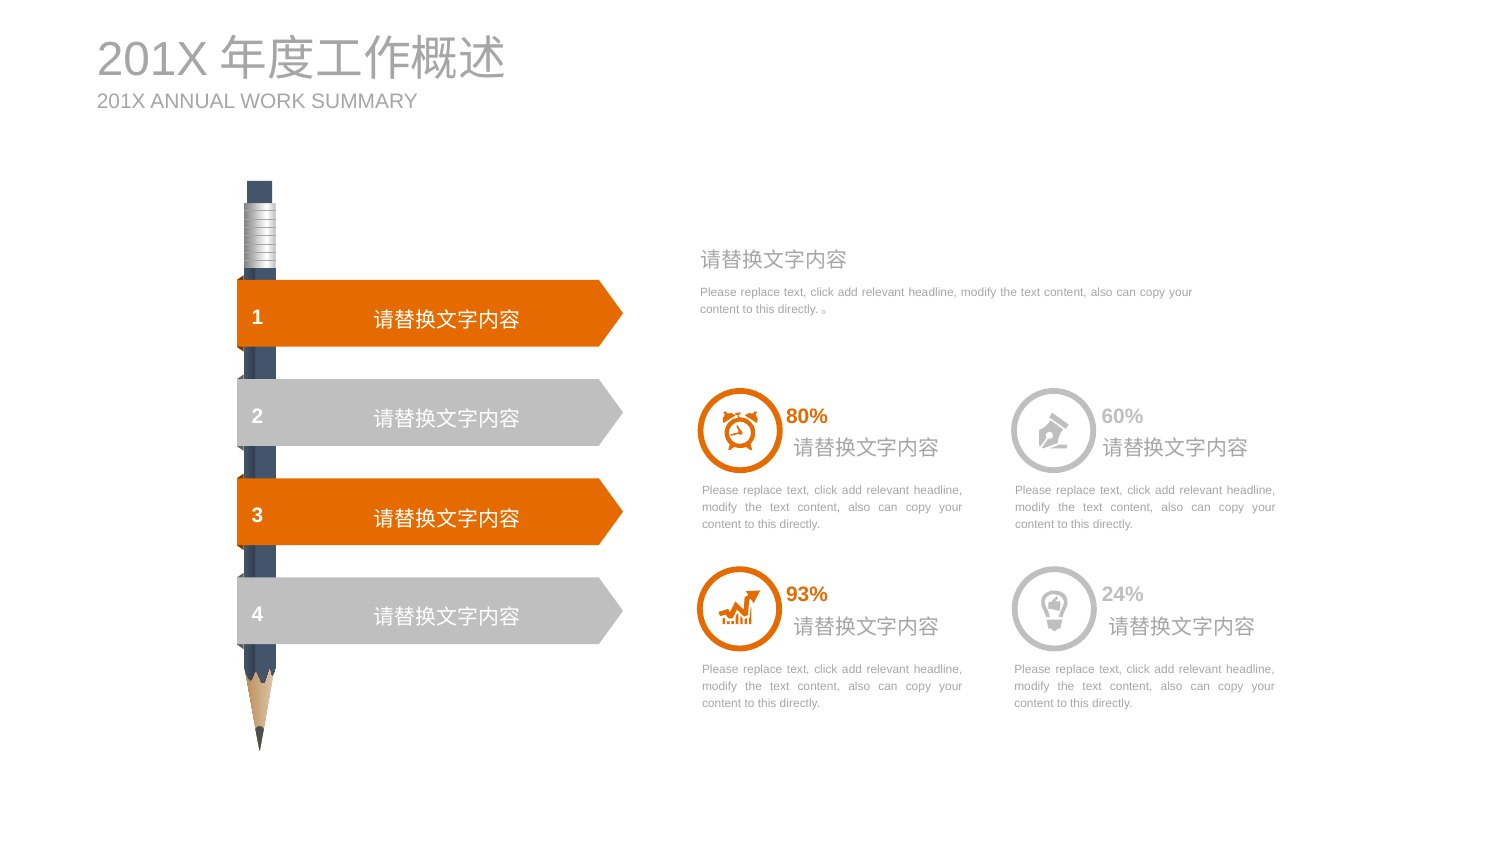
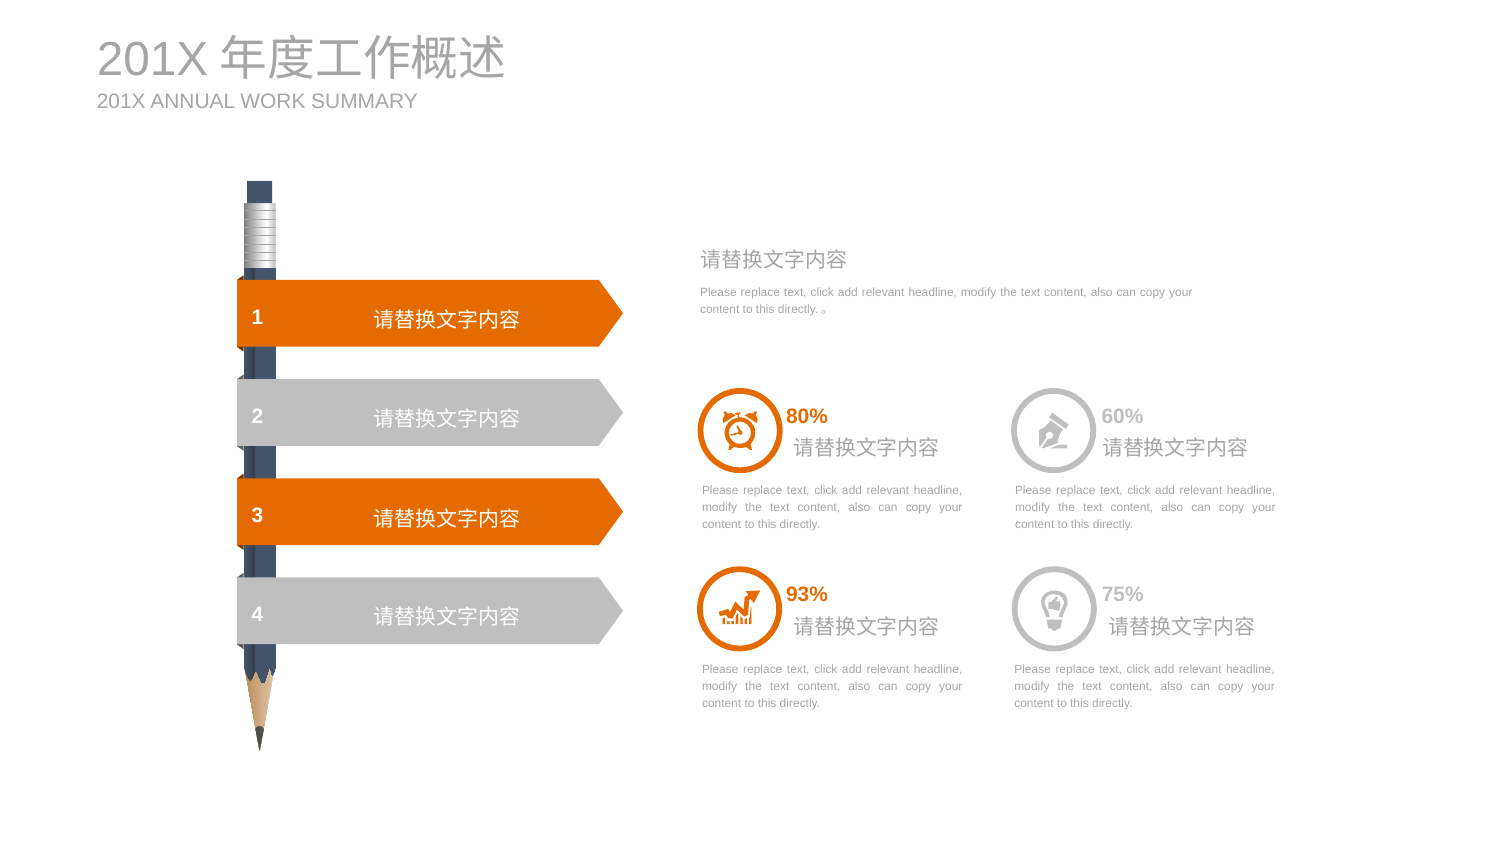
24%: 24% -> 75% (1123, 594)
